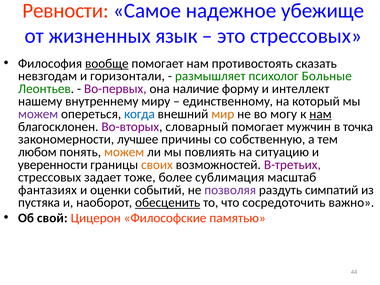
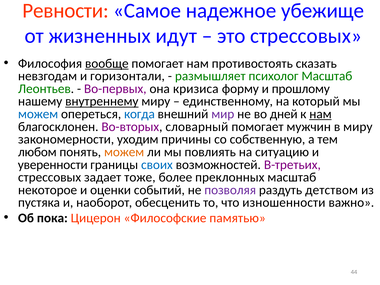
язык: язык -> идут (176, 36)
психолог Больные: Больные -> Масштаб (327, 76)
наличие: наличие -> кризиса (196, 89)
интеллект: интеллект -> прошлому (301, 89)
внутреннему underline: none -> present (102, 101)
можем colour: purple -> blue (38, 114)
мир colour: orange -> purple (223, 114)
могу: могу -> дней (284, 114)
в точка: точка -> миру (358, 127)
лучшее: лучшее -> уходим (138, 139)
своих colour: orange -> blue (157, 165)
сублимация: сублимация -> преклонных (230, 177)
фантазиях: фантазиях -> некоторое (48, 190)
симпатий: симпатий -> детством (332, 190)
обесценить underline: present -> none (168, 203)
сосредоточить: сосредоточить -> изношенности (284, 203)
свой: свой -> пока (52, 218)
